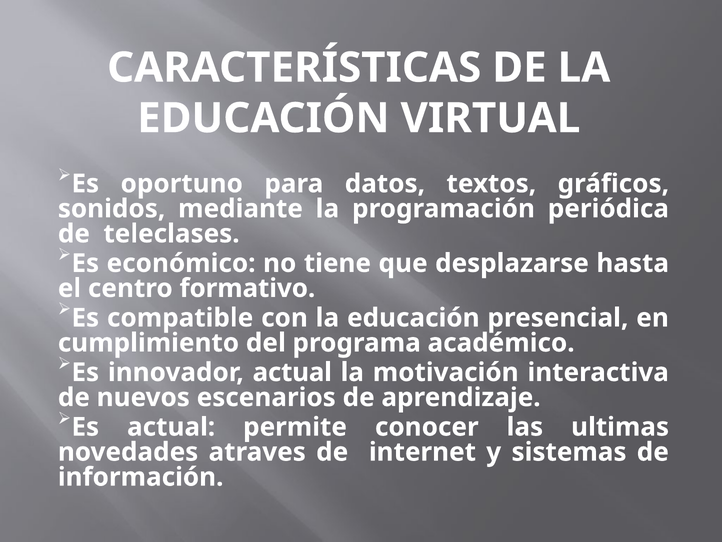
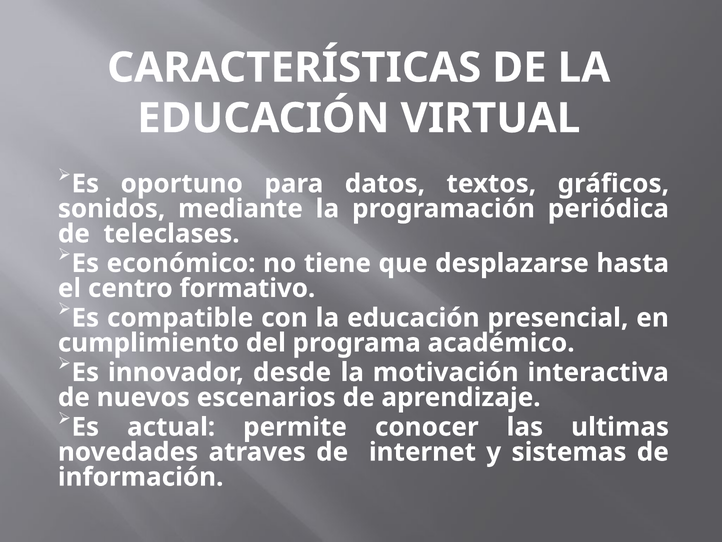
innovador actual: actual -> desde (292, 372)
